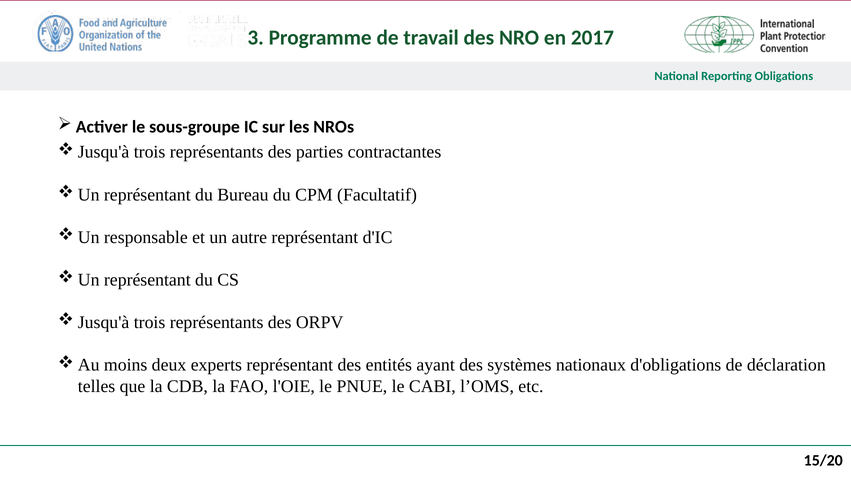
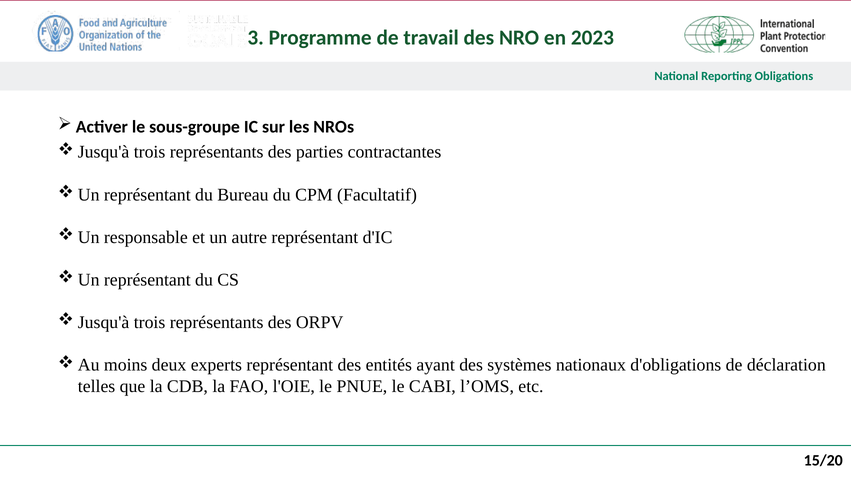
2017: 2017 -> 2023 (592, 38)
